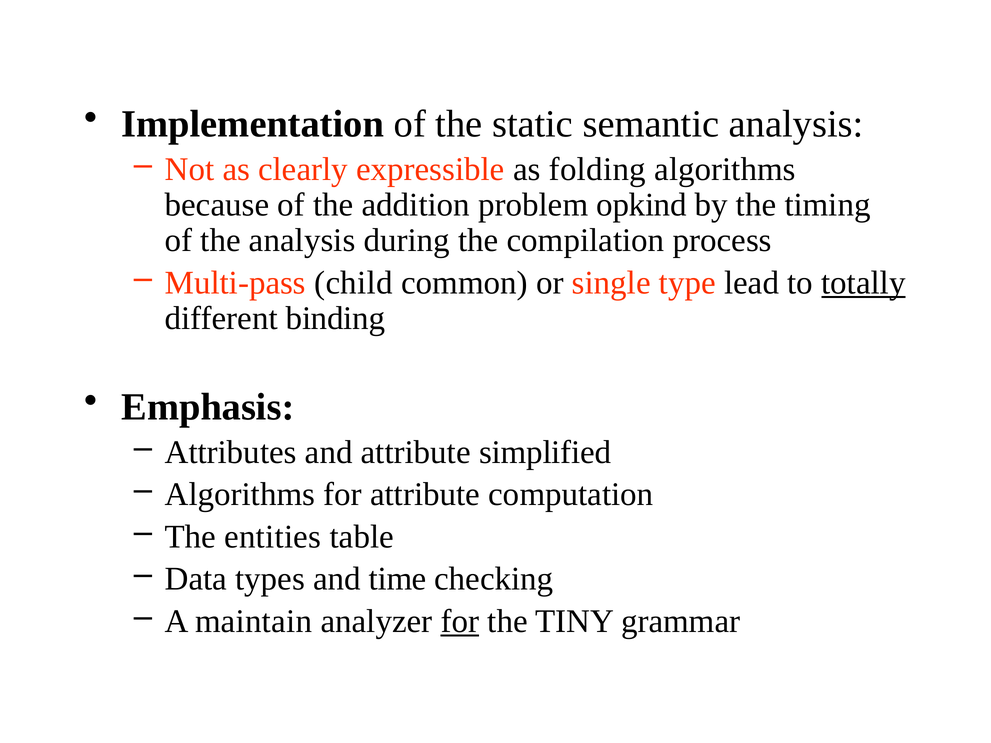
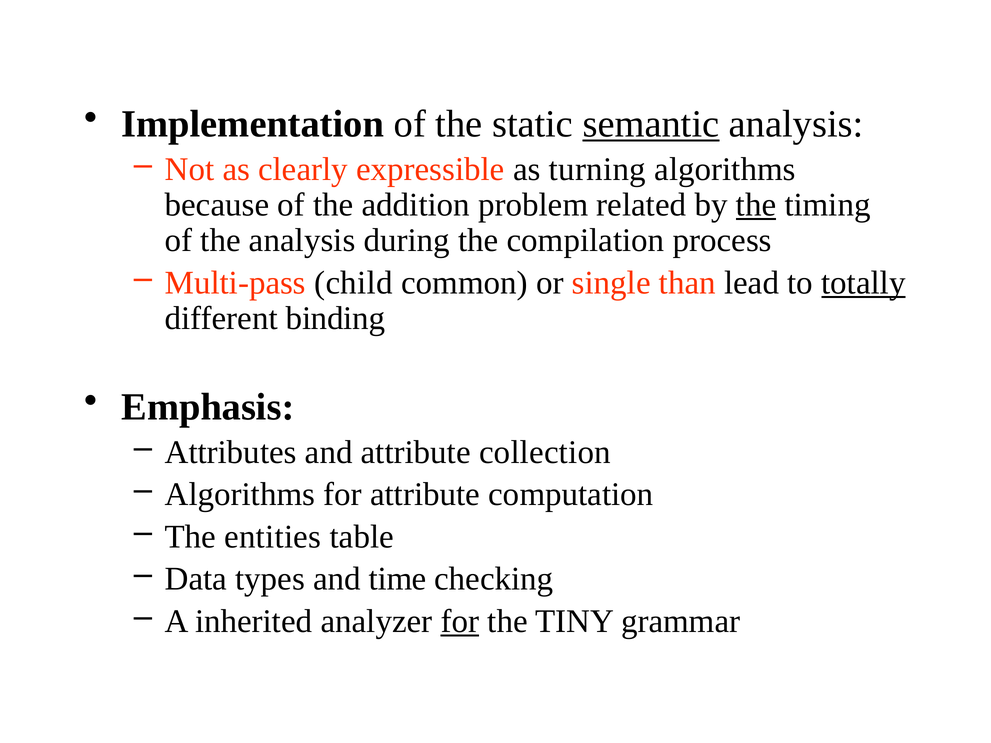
semantic underline: none -> present (651, 124)
folding: folding -> turning (597, 169)
opkind: opkind -> related (641, 205)
the underline: none -> present (756, 205)
type: type -> than (687, 283)
simplified: simplified -> collection (545, 452)
maintain: maintain -> inherited (254, 621)
